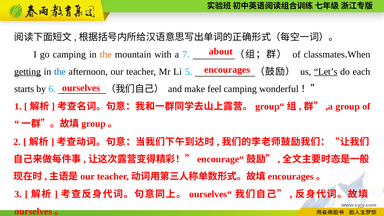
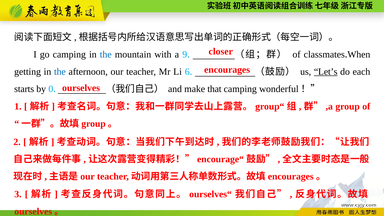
about: about -> closer (221, 51)
the colour: orange -> blue (106, 54)
7: 7 -> 9 (185, 54)
getting underline: present -> none (28, 72)
5: 5 -> 6 (187, 72)
6: 6 -> 0 (51, 89)
feel: feel -> that (214, 89)
